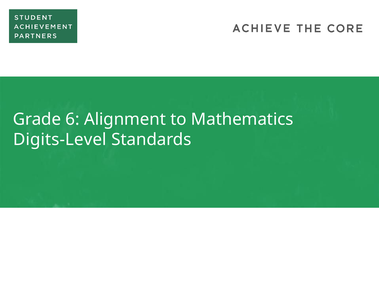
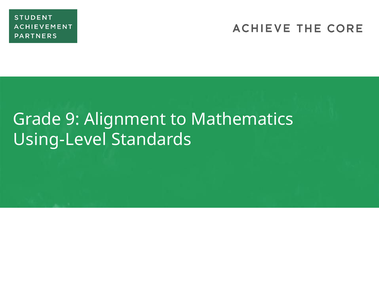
6: 6 -> 9 (73, 119)
Digits-Level: Digits-Level -> Using-Level (60, 140)
